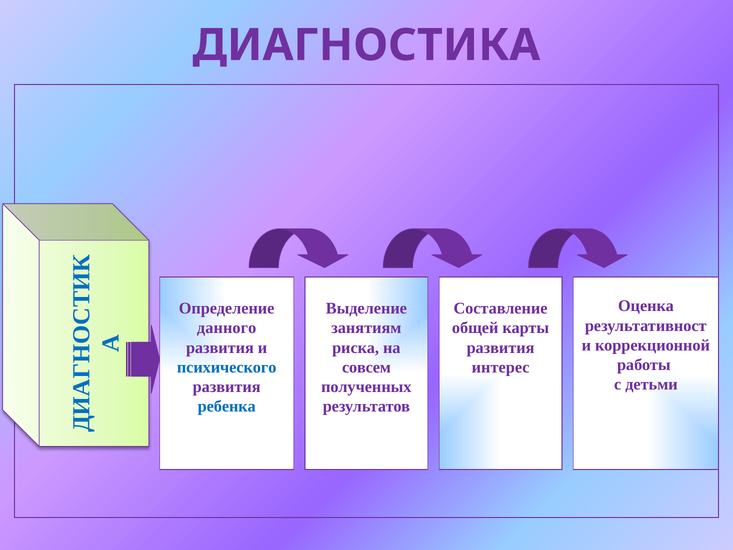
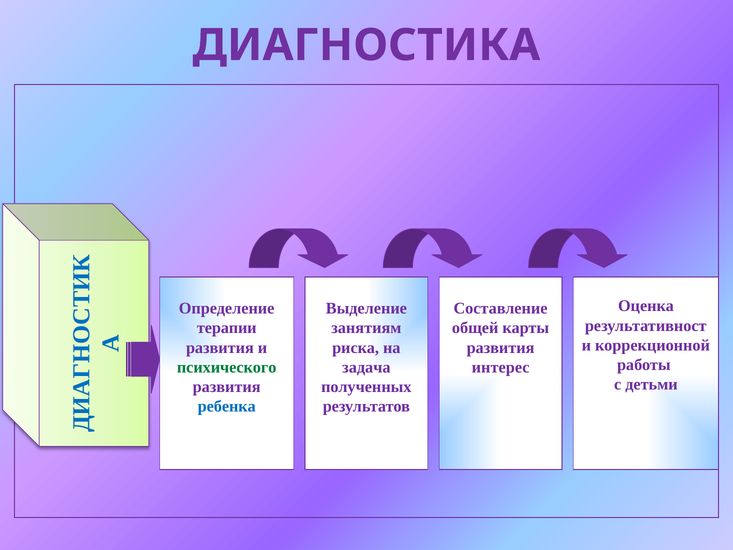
данного: данного -> терапии (227, 328)
психического colour: blue -> green (227, 367)
совсем: совсем -> задача (366, 367)
